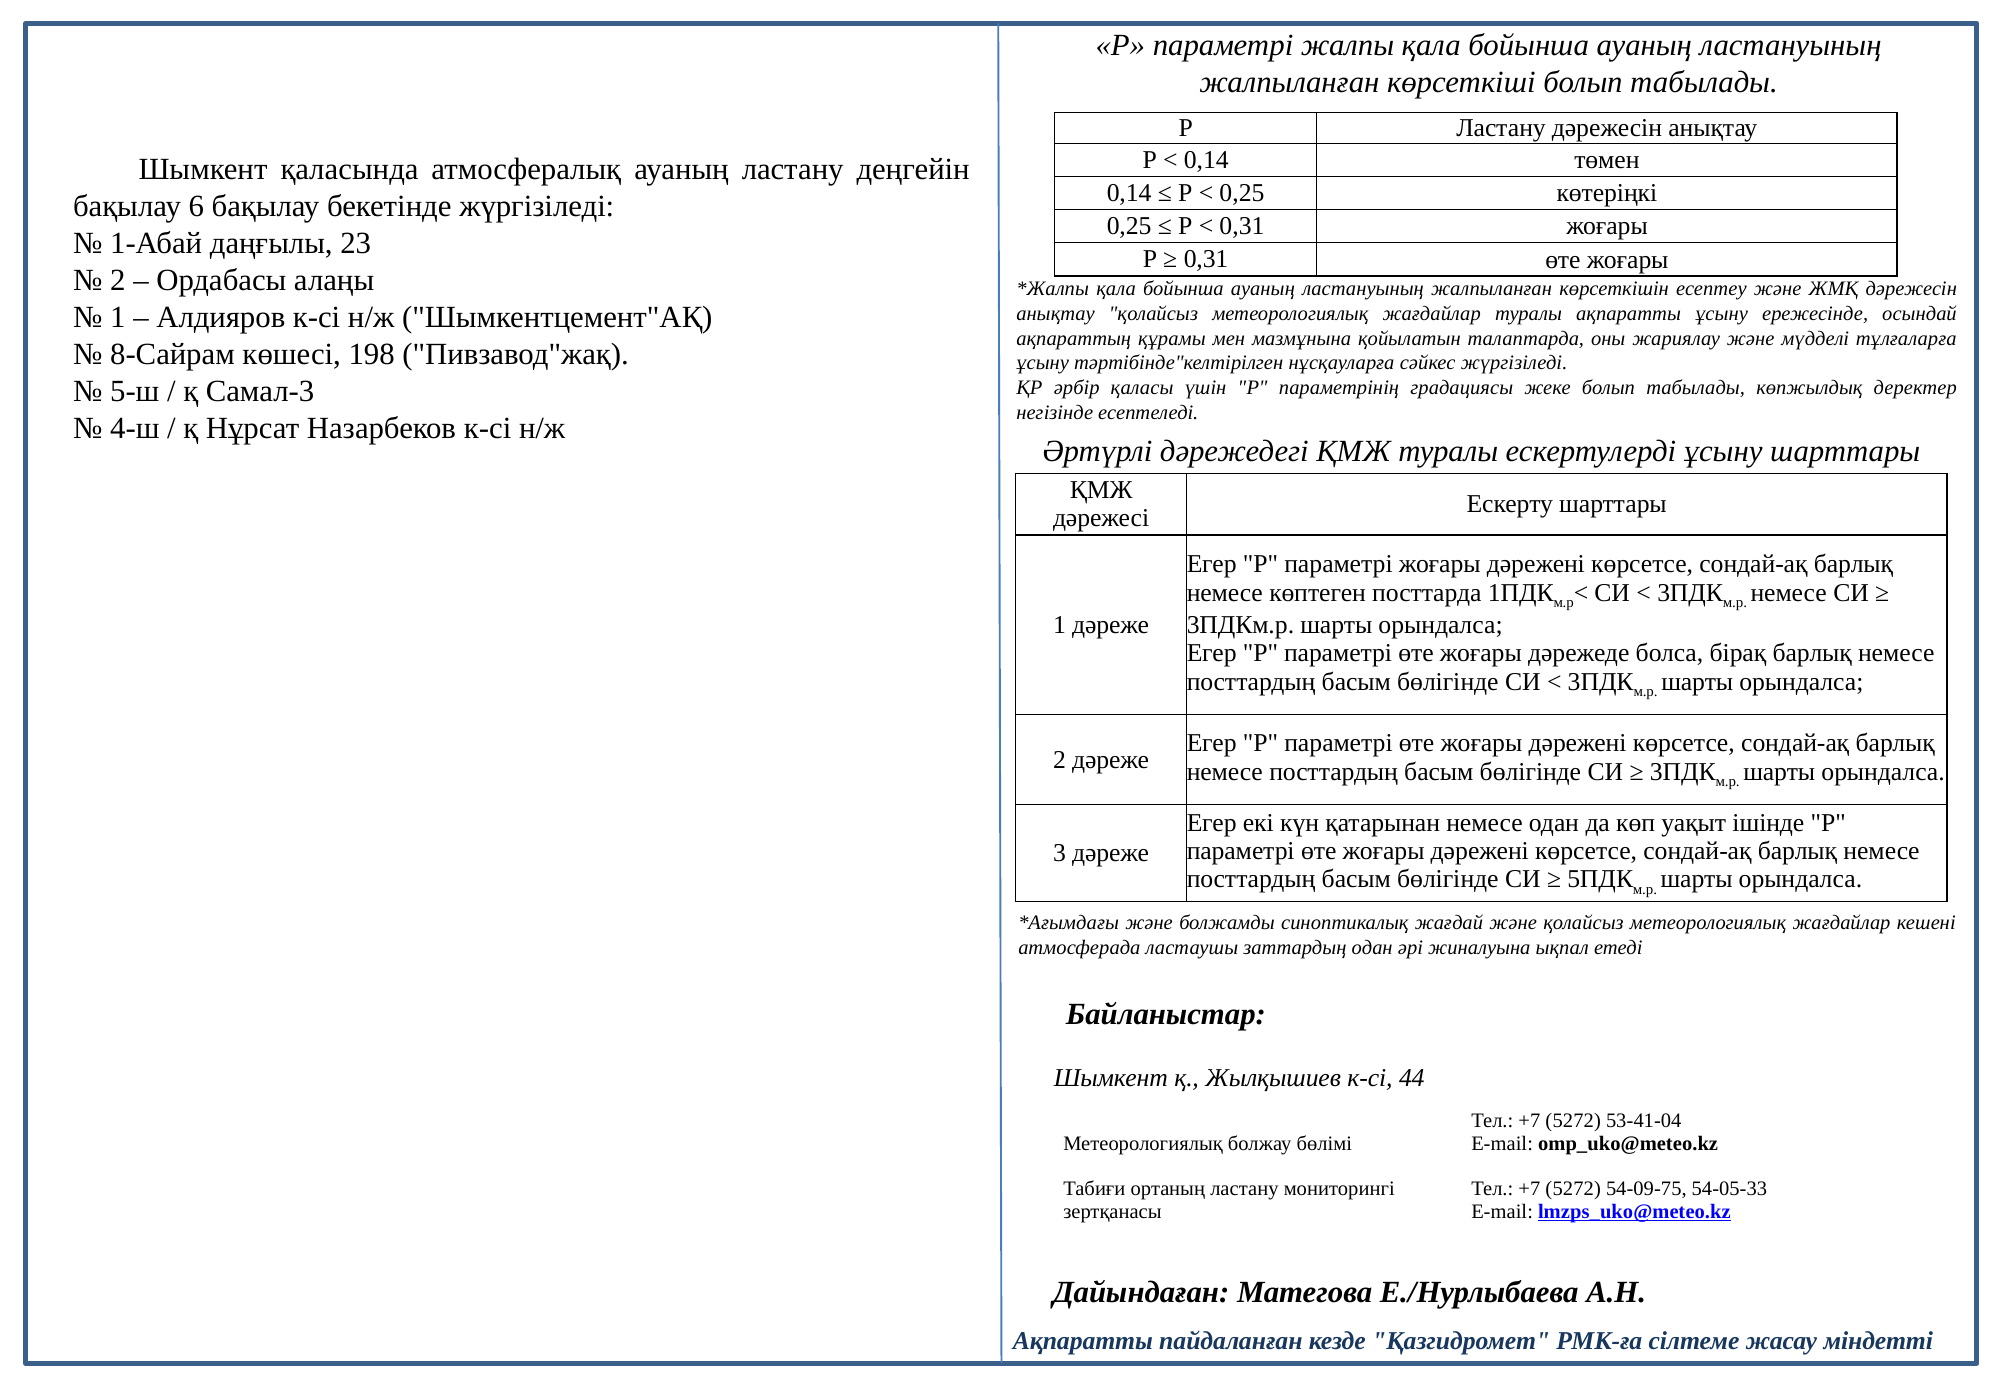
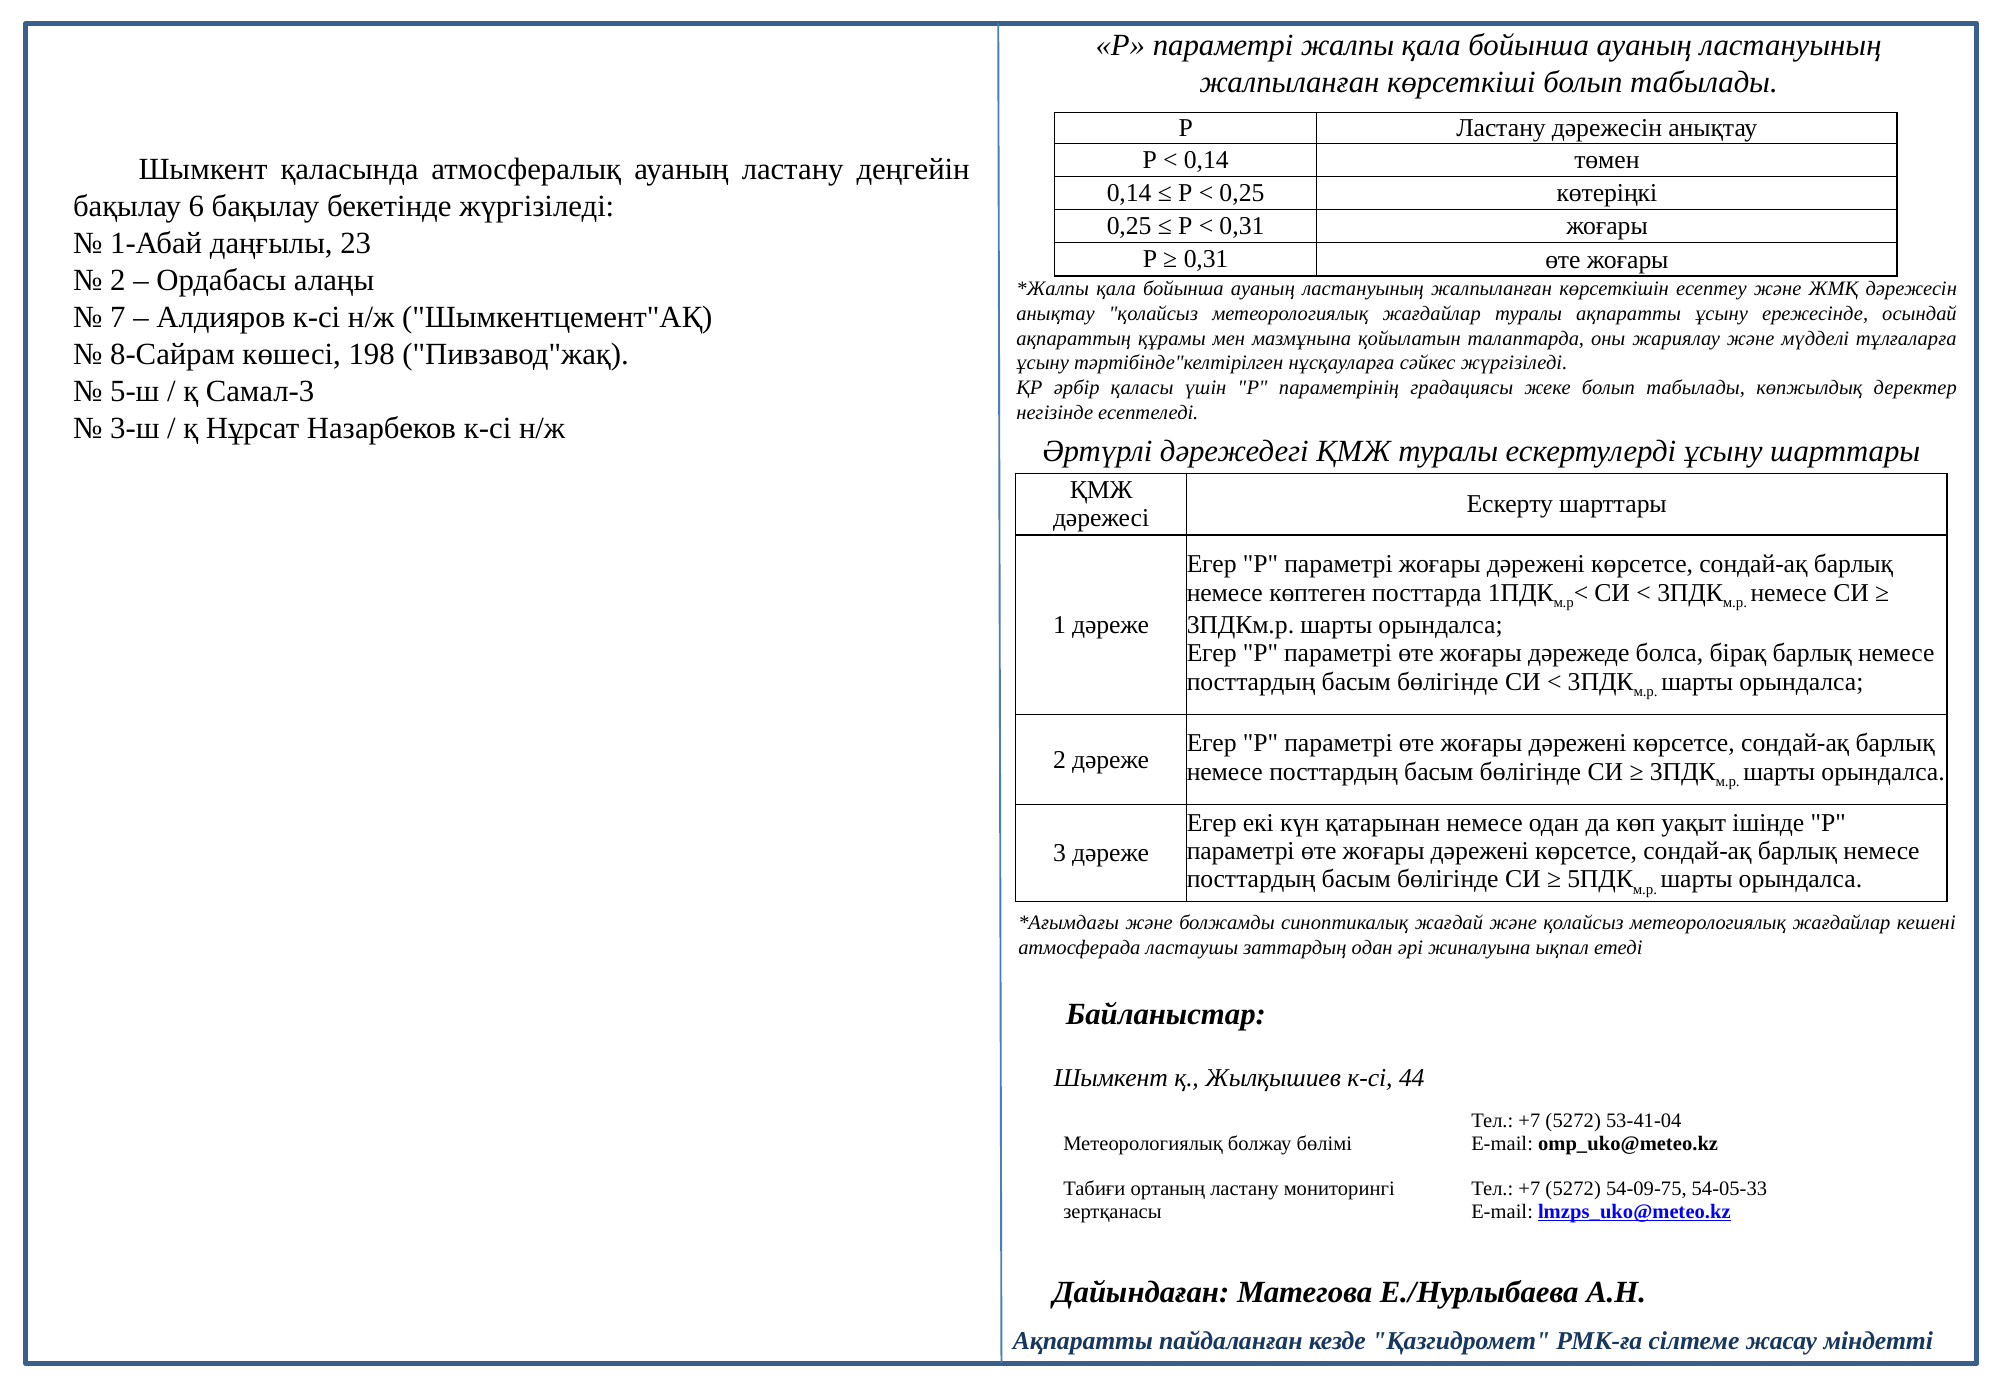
1: 1 -> 7 (118, 318)
4-ш: 4-ш -> 3-ш (135, 429)
